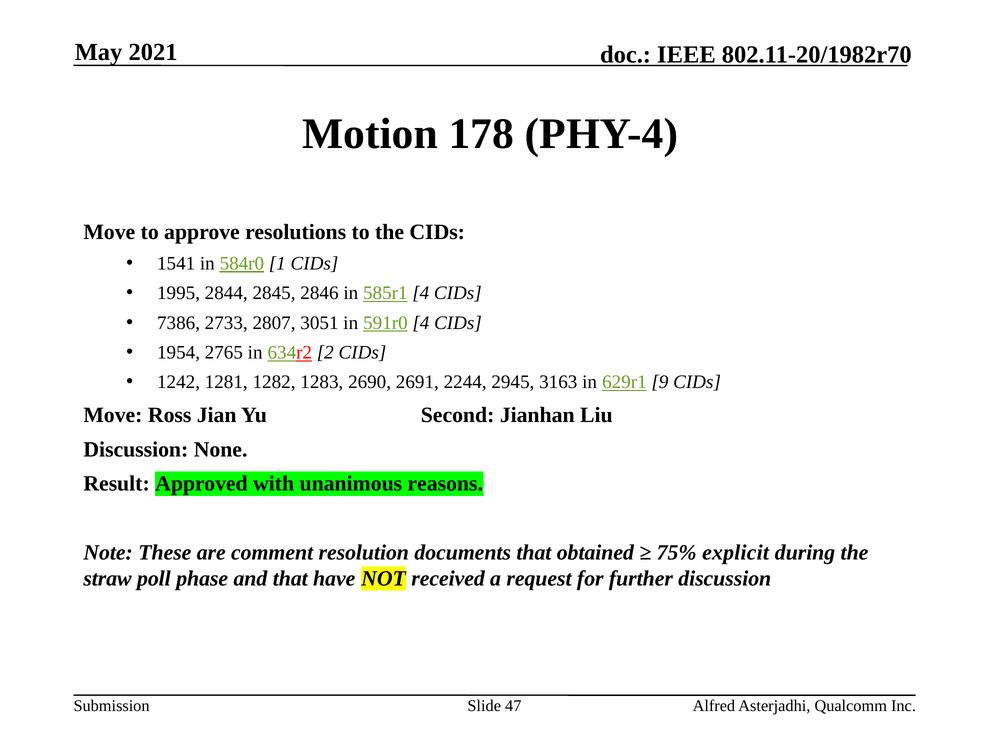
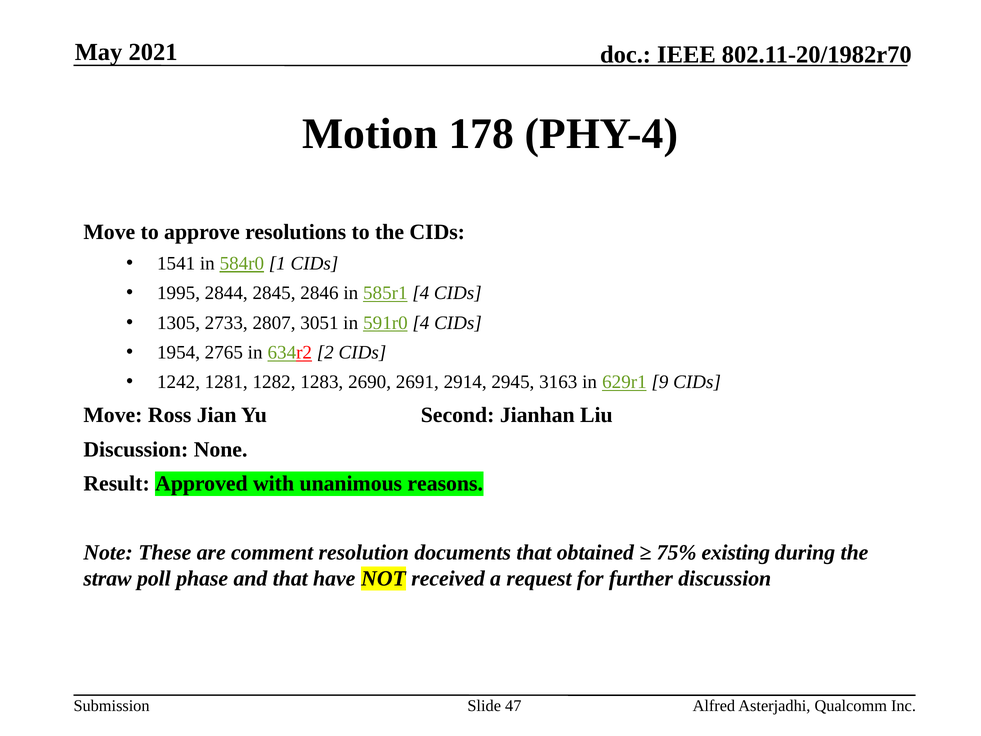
7386: 7386 -> 1305 (179, 323)
2244: 2244 -> 2914 (465, 382)
explicit: explicit -> existing (736, 552)
